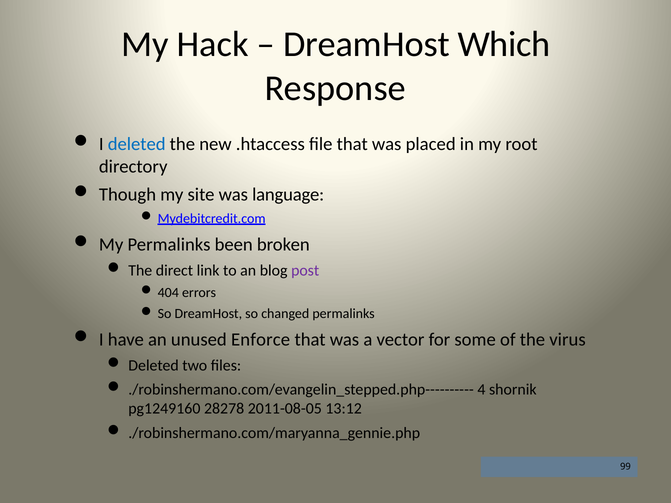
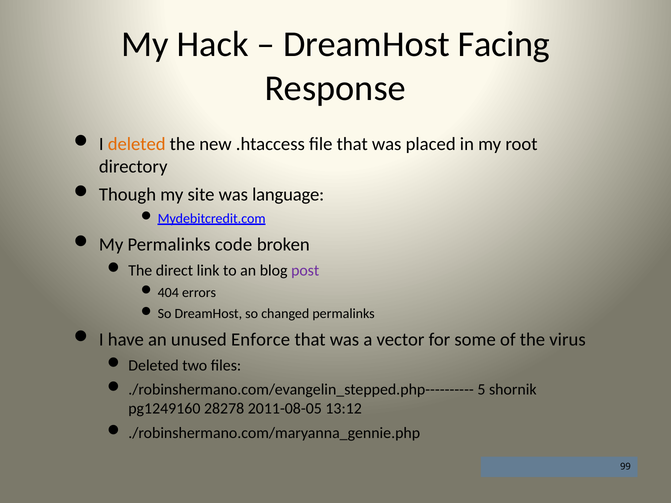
Which: Which -> Facing (504, 44)
deleted colour: blue -> orange (137, 144)
been: been -> code (234, 245)
4: 4 -> 5 (481, 390)
